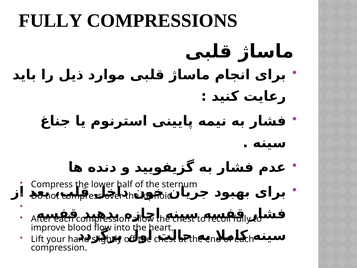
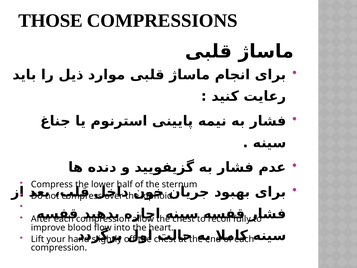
FULLY: FULLY -> THOSE (51, 21)
